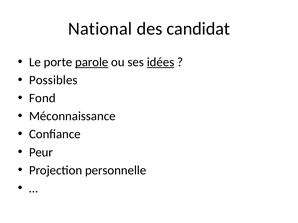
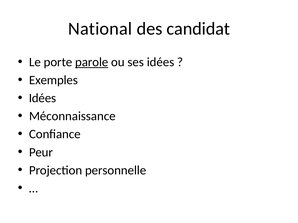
idées underline: present -> none (161, 62)
Possibles: Possibles -> Exemples (53, 80)
Fond: Fond -> Idées (42, 98)
